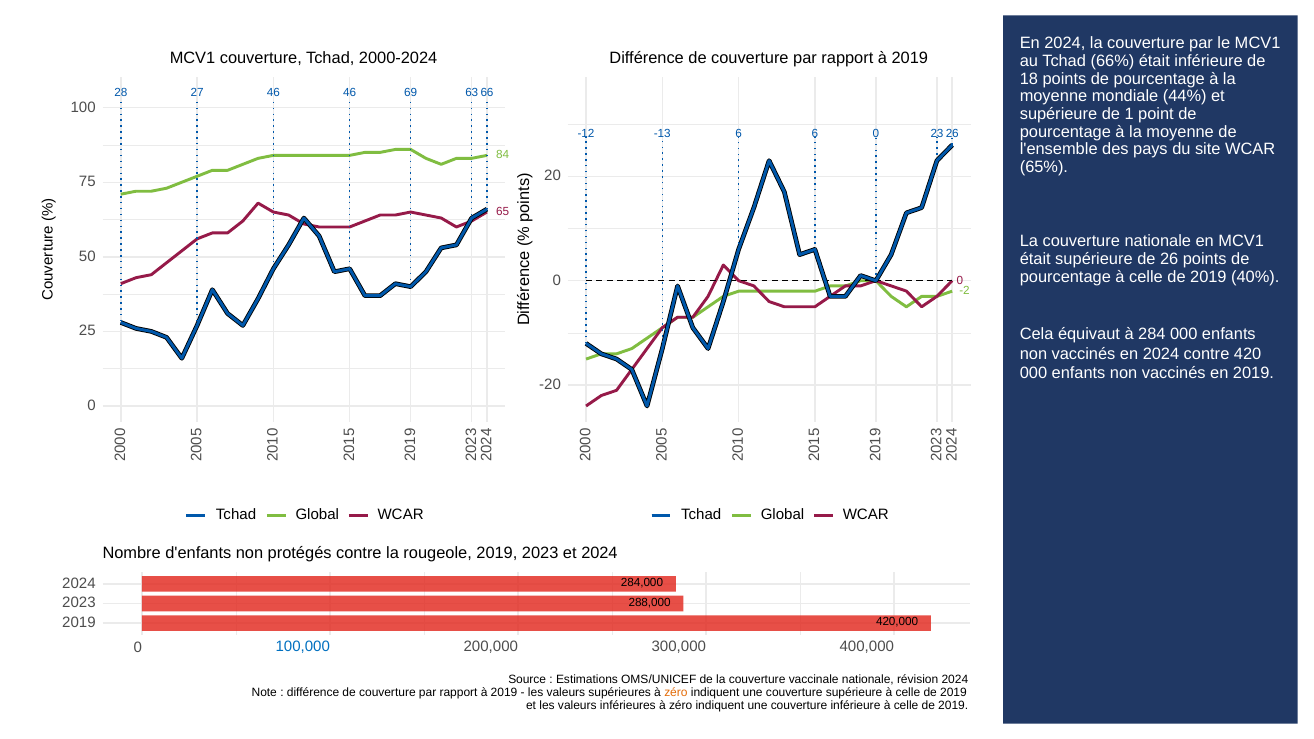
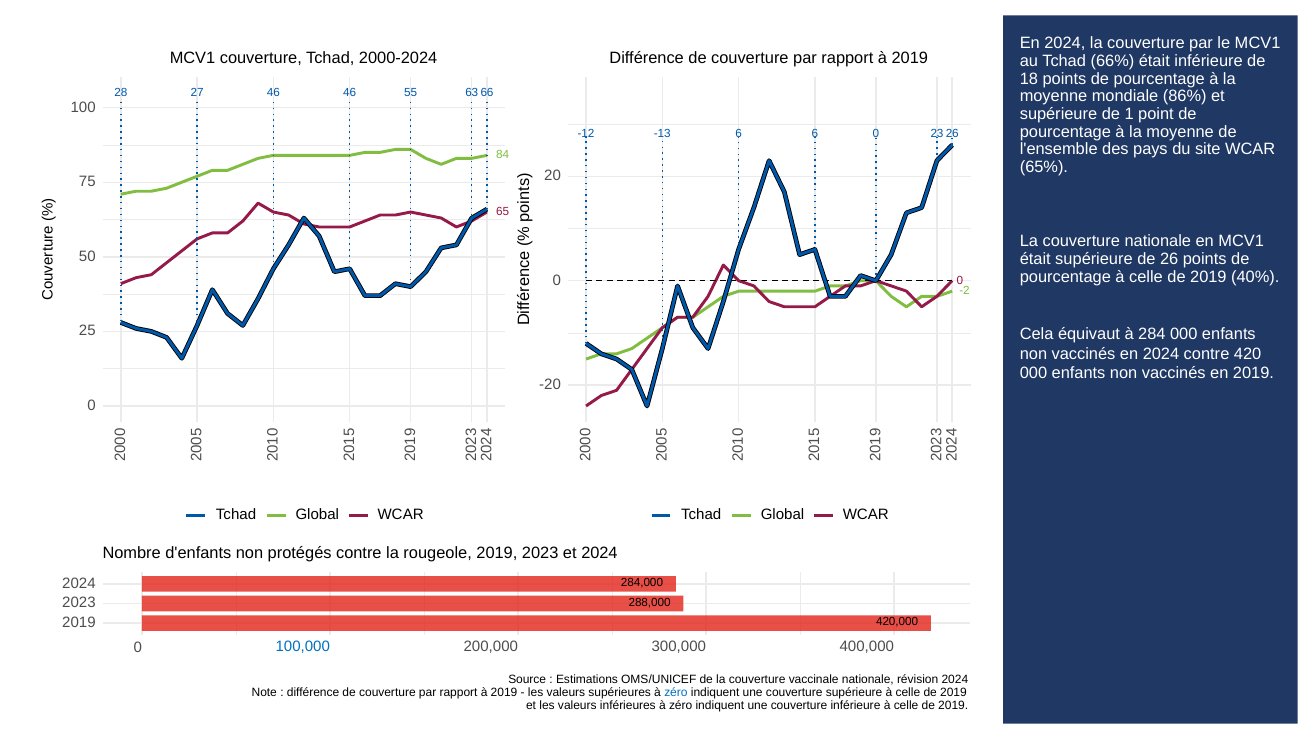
69: 69 -> 55 (411, 93)
44%: 44% -> 86% (1185, 96)
zéro colour: orange -> blue (676, 693)
